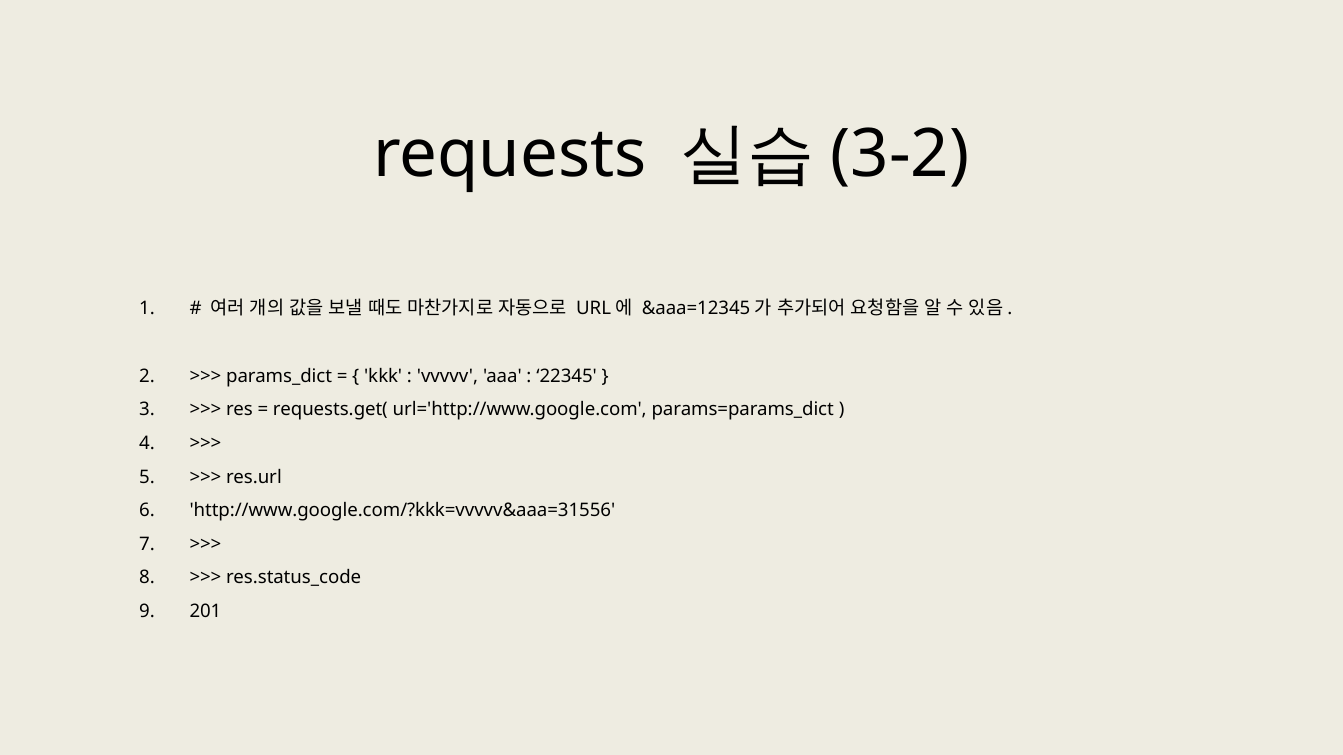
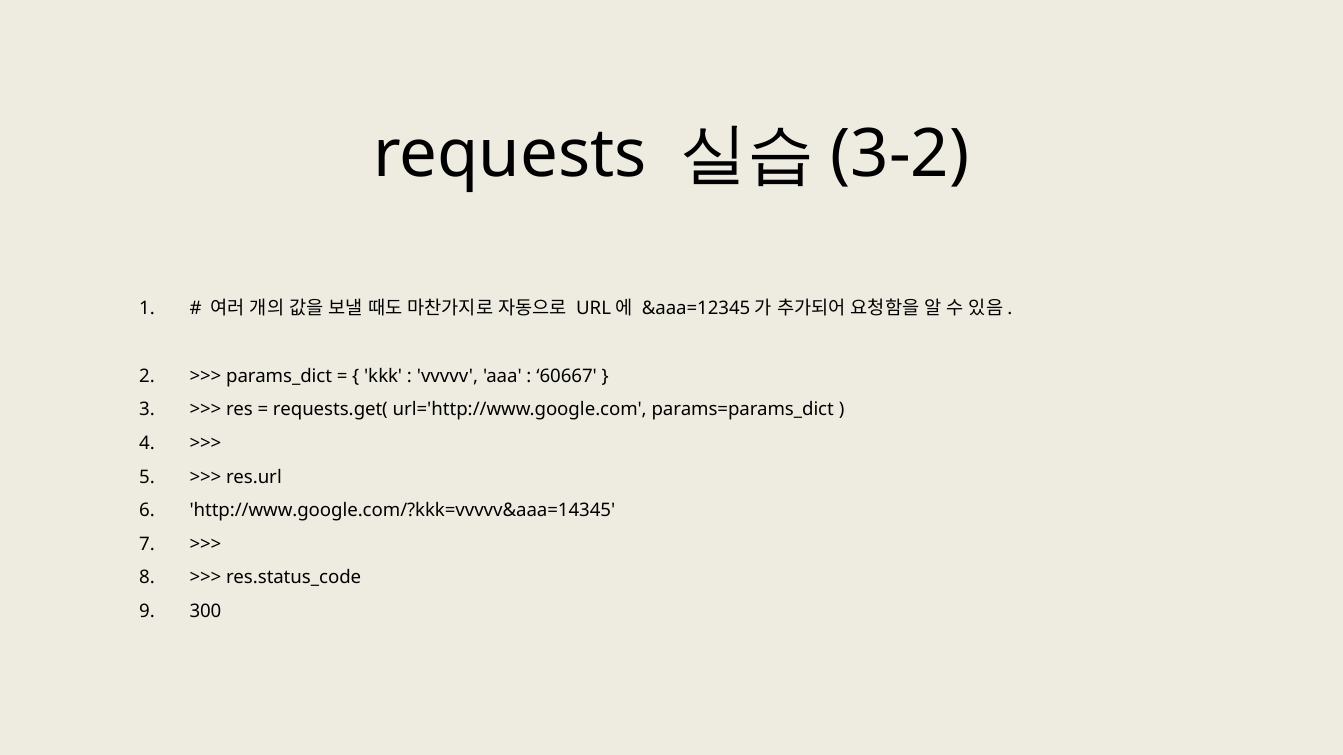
22345: 22345 -> 60667 (567, 376)
http://www.google.com/?kkk=vvvvv&aaa=31556: http://www.google.com/?kkk=vvvvv&aaa=31556 -> http://www.google.com/?kkk=vvvvv&aaa=14345 (402, 511)
201: 201 -> 300 (205, 612)
